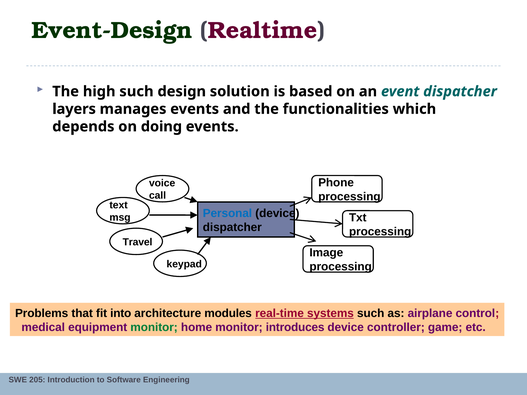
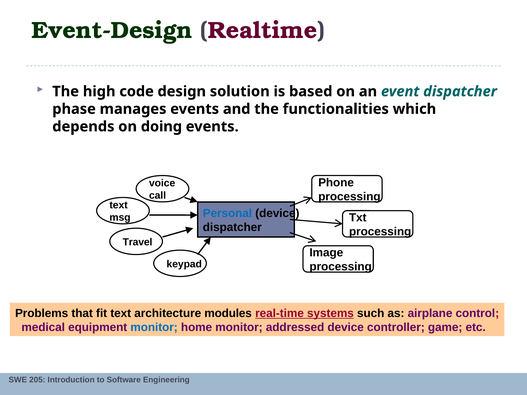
high such: such -> code (137, 91)
layers: layers -> phase (74, 109)
fit into: into -> text (121, 313)
monitor colour: green -> blue (154, 327)
introduces: introduces -> addressed (295, 327)
